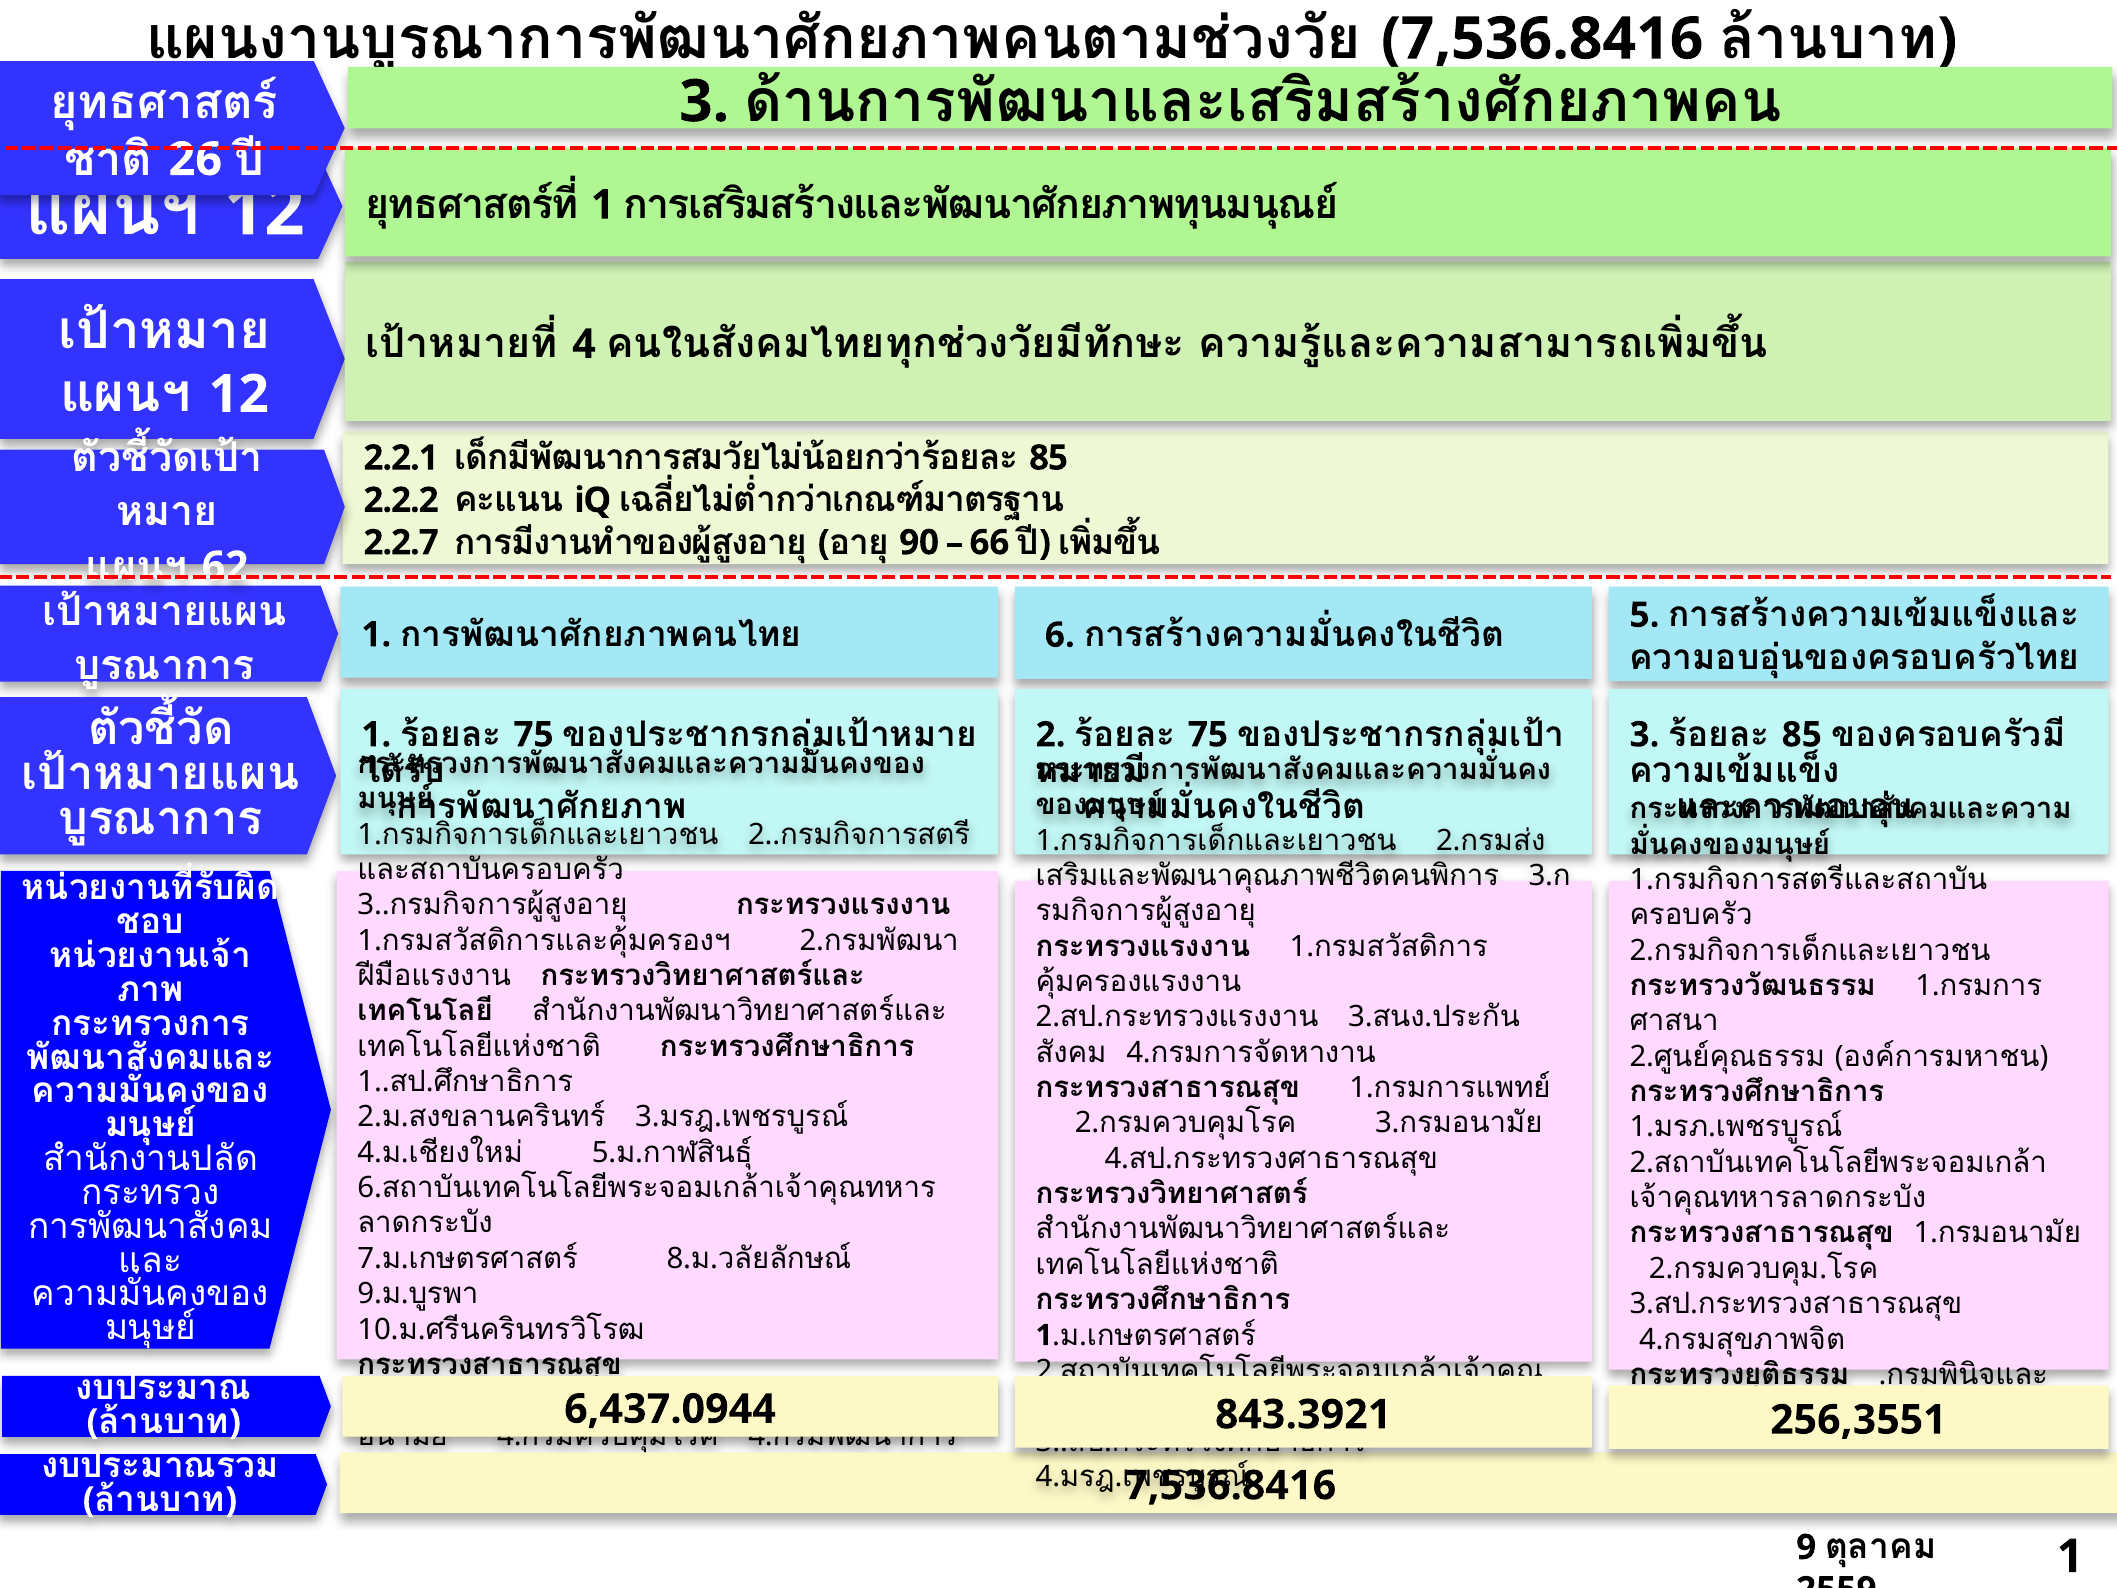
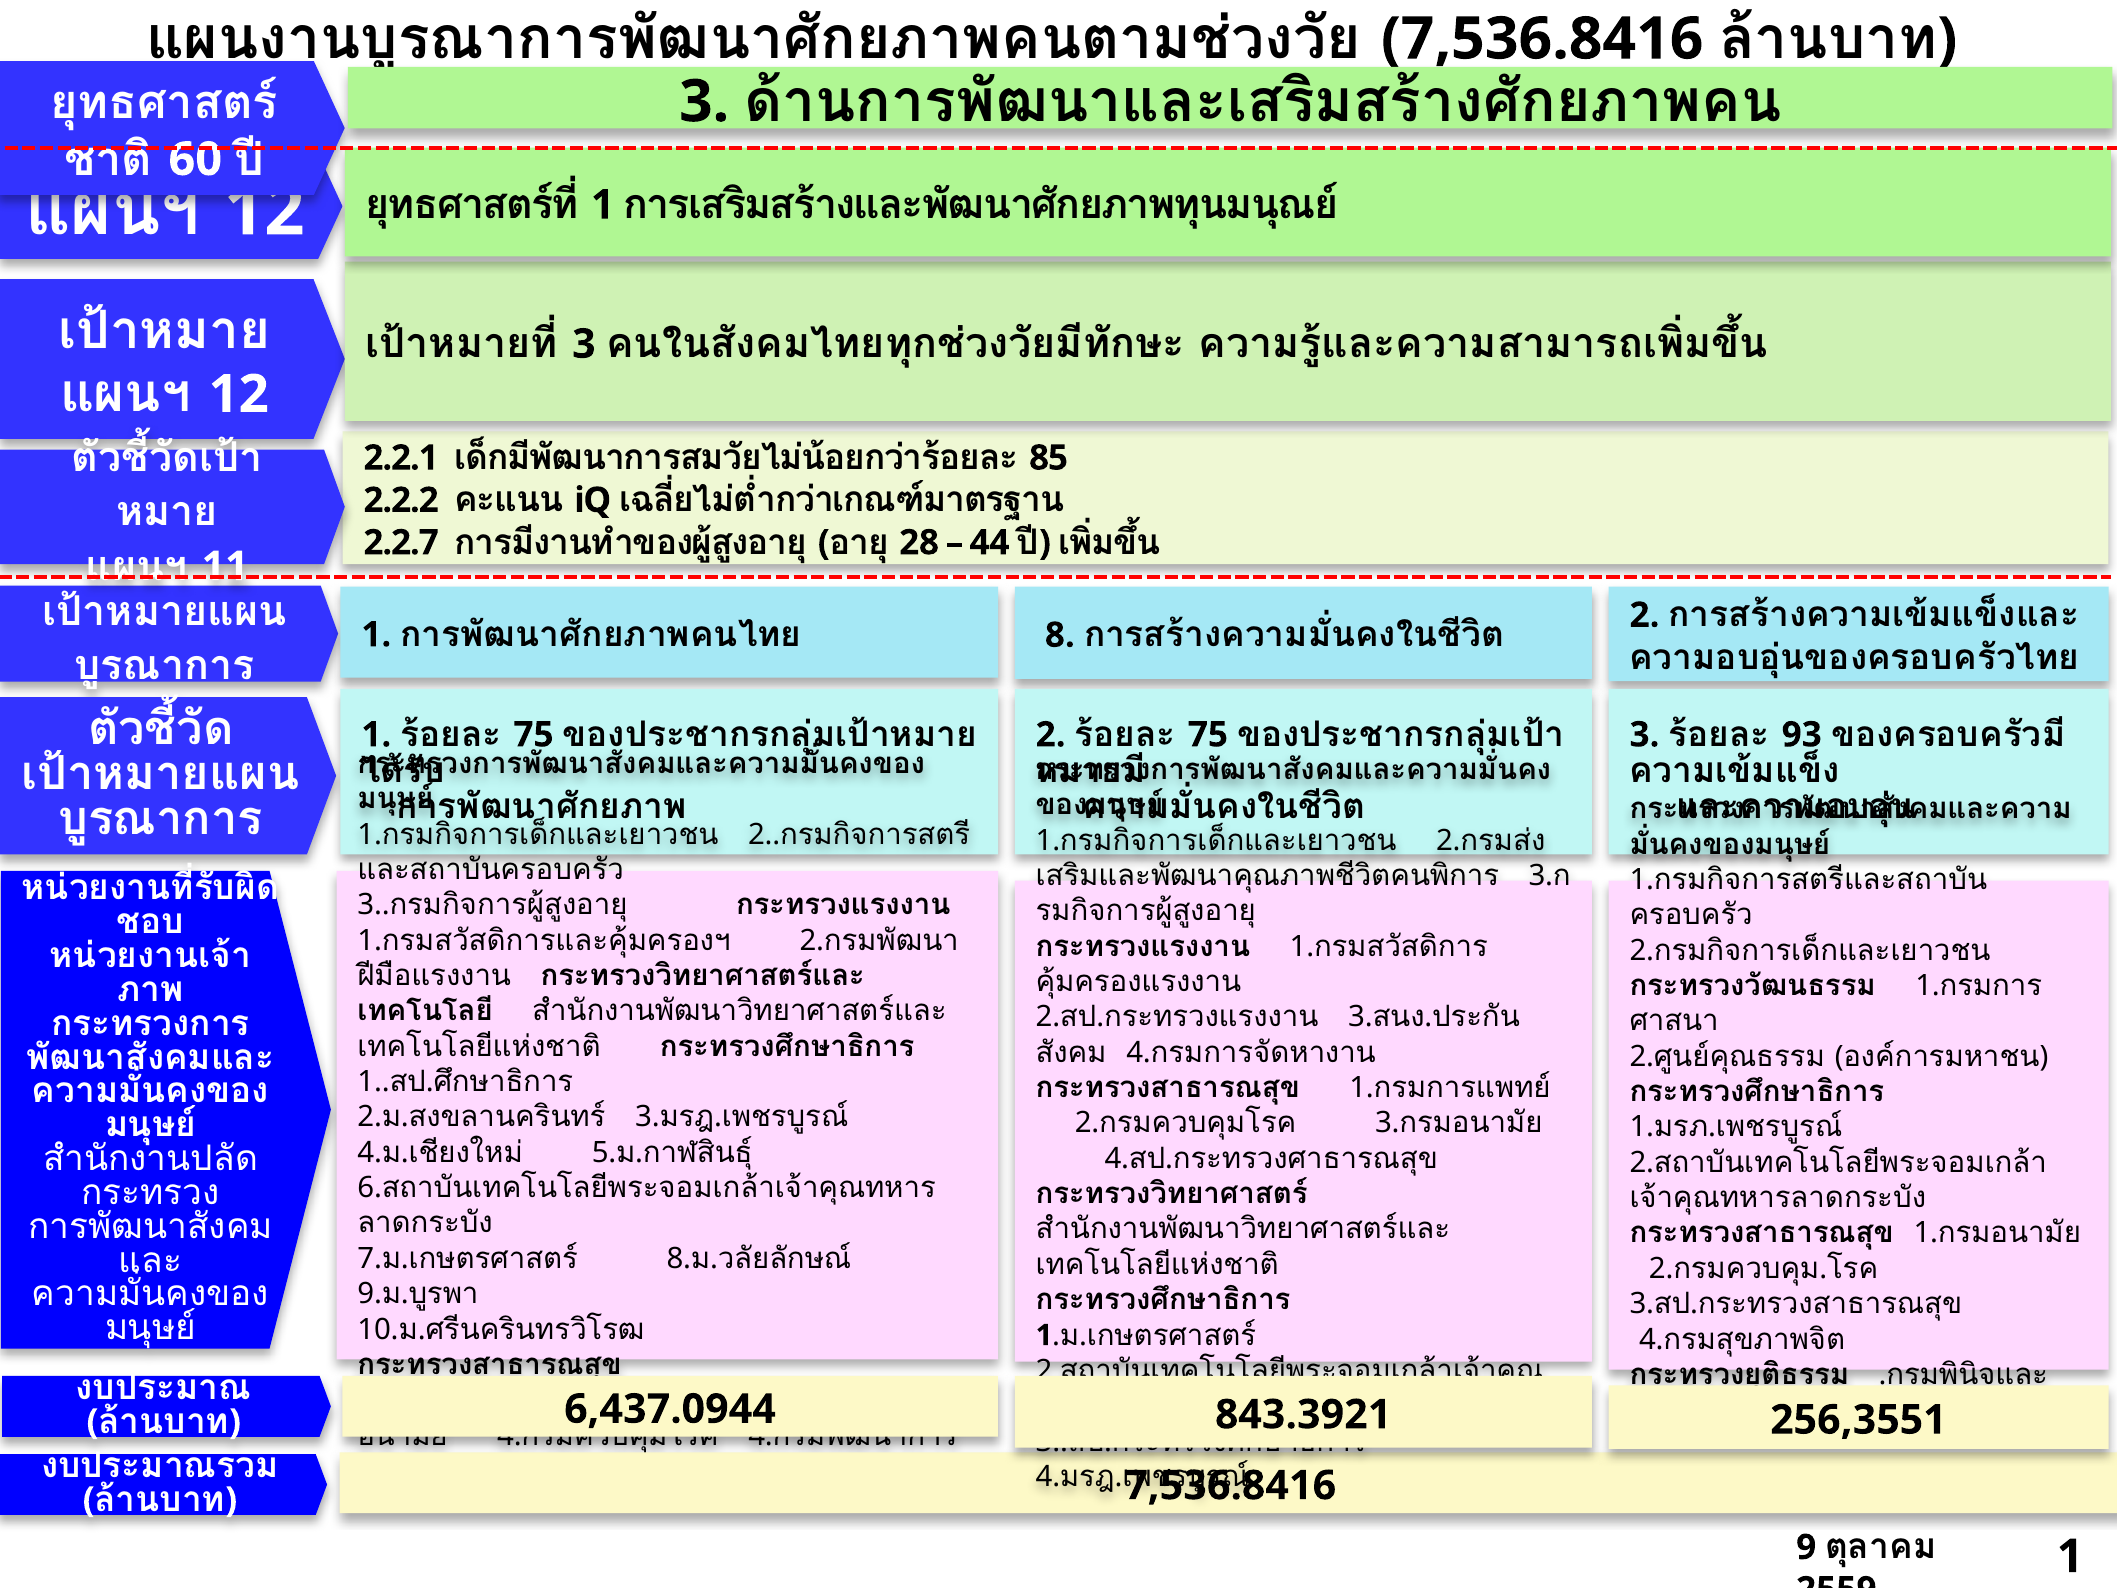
26: 26 -> 60 (195, 160)
4: 4 -> 3 (584, 344)
90: 90 -> 28 (919, 543)
66: 66 -> 44 (989, 543)
62: 62 -> 11 (225, 566)
6: 6 -> 8 (1060, 635)
5: 5 -> 2 (1645, 615)
85: 85 -> 93 (1802, 735)
